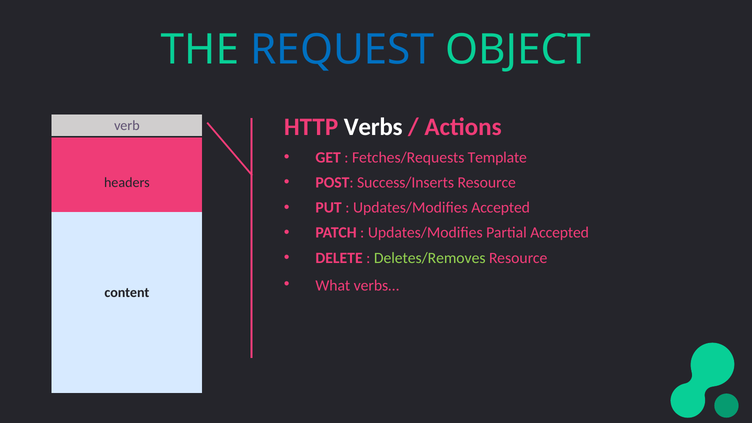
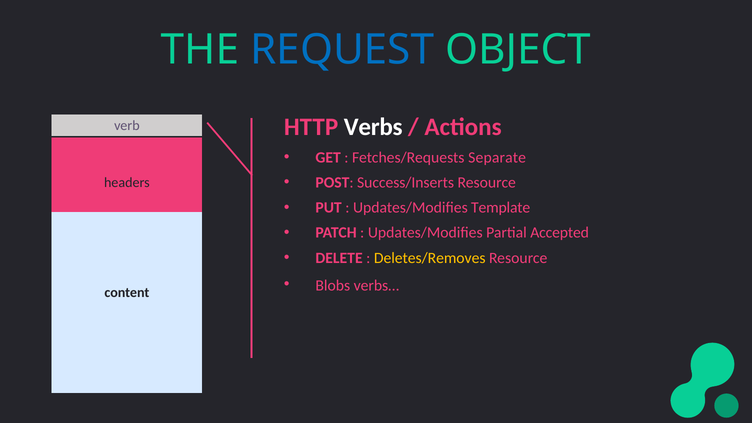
Template: Template -> Separate (497, 157)
Updates/Modifies Accepted: Accepted -> Template (501, 208)
Deletes/Removes colour: light green -> yellow (430, 258)
What: What -> Blobs (333, 286)
